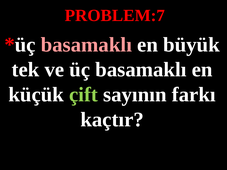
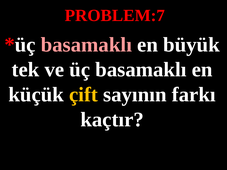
çift colour: light green -> yellow (83, 95)
